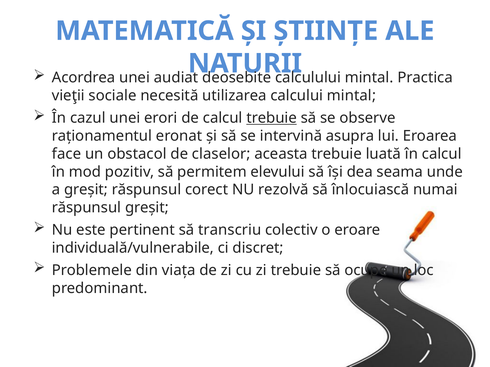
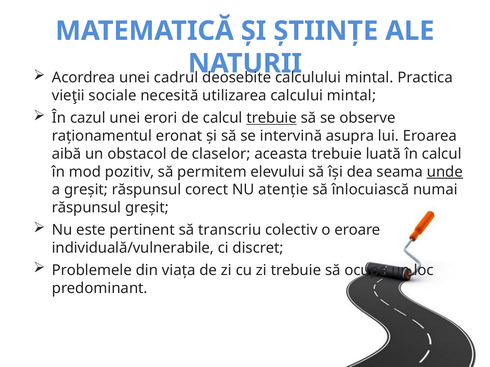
audiat: audiat -> cadrul (176, 78)
face: face -> aibă (67, 154)
unde underline: none -> present (445, 172)
rezolvă: rezolvă -> atenție (283, 190)
